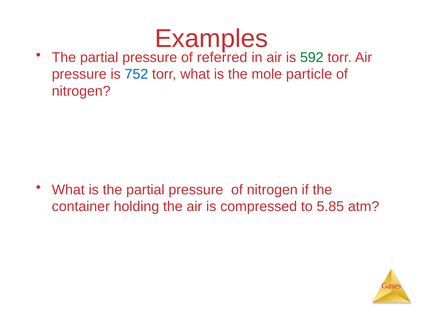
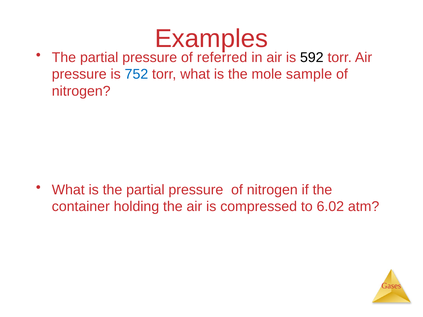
592 colour: green -> black (312, 57)
particle: particle -> sample (309, 74)
5.85: 5.85 -> 6.02 (330, 207)
